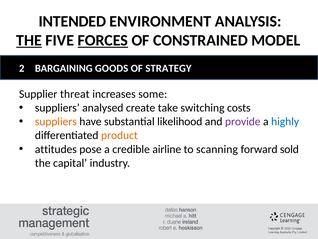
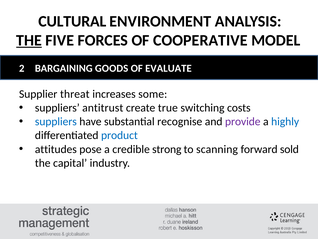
INTENDED: INTENDED -> CULTURAL (72, 21)
FORCES underline: present -> none (103, 40)
CONSTRAINED: CONSTRAINED -> COOPERATIVE (200, 40)
STRATEGY: STRATEGY -> EVALUATE (168, 68)
analysed: analysed -> antitrust (103, 108)
take: take -> true (168, 108)
suppliers colour: orange -> blue (56, 121)
likelihood: likelihood -> recognise (180, 121)
product colour: orange -> blue (119, 135)
airline: airline -> strong (167, 149)
